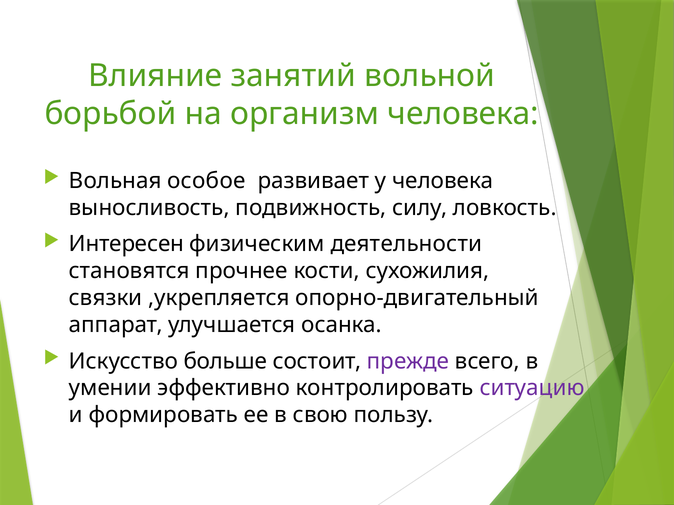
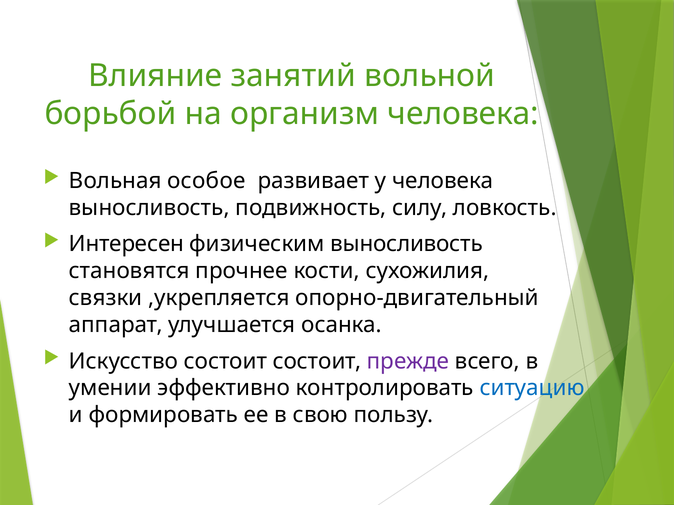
физическим деятельности: деятельности -> выносливость (407, 244)
Искусство больше: больше -> состоит (225, 361)
ситуацию colour: purple -> blue (532, 388)
